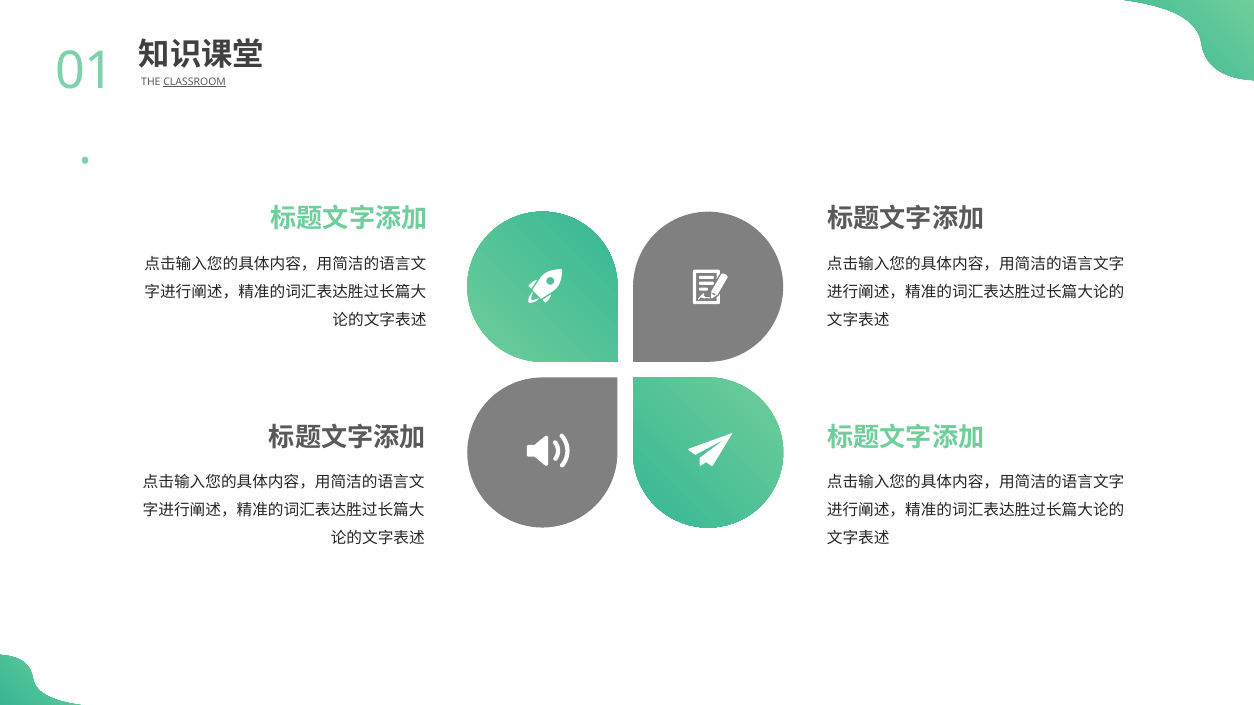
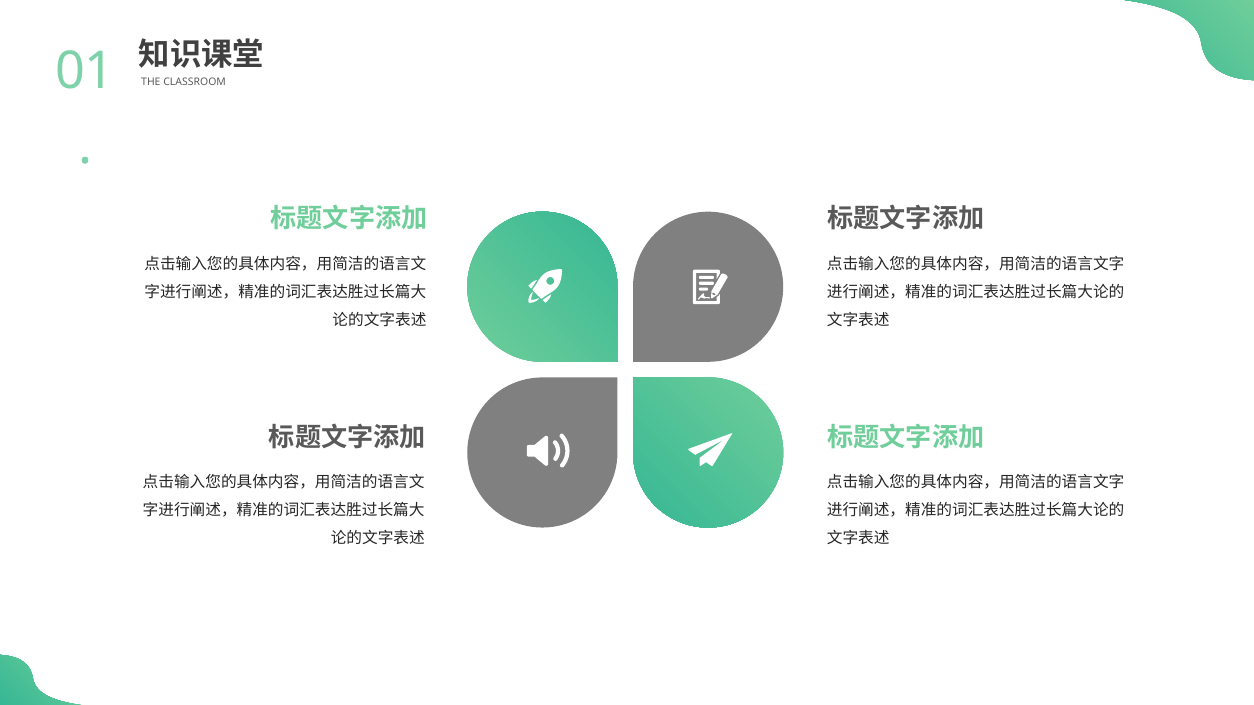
CLASSROOM underline: present -> none (195, 82)
